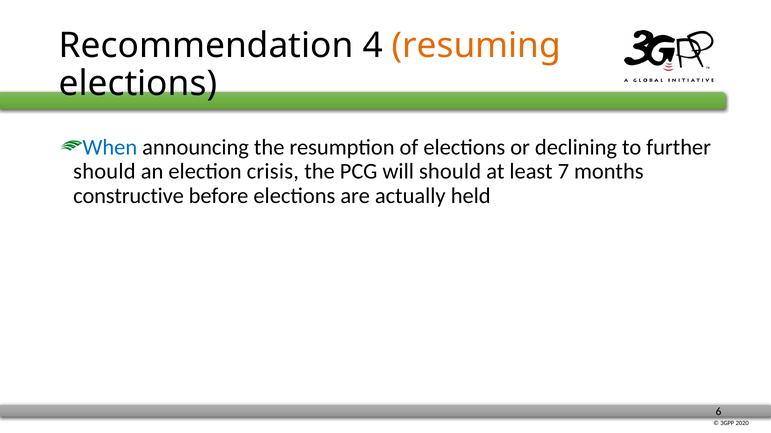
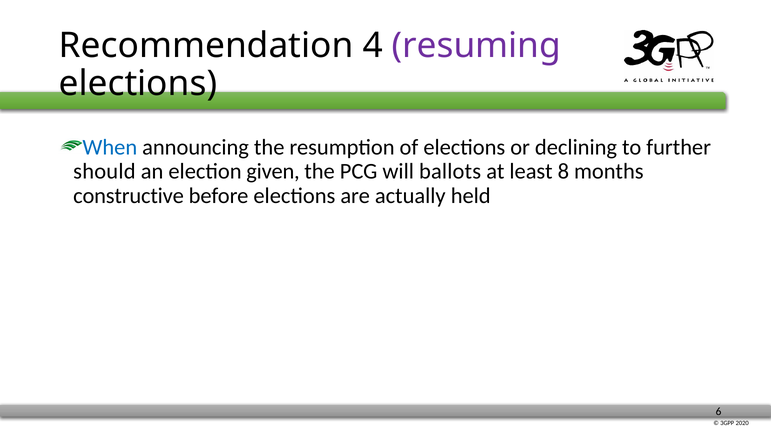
resuming colour: orange -> purple (476, 46)
crisis: crisis -> given (273, 172)
will should: should -> ballots (450, 172)
7: 7 -> 8 (563, 172)
